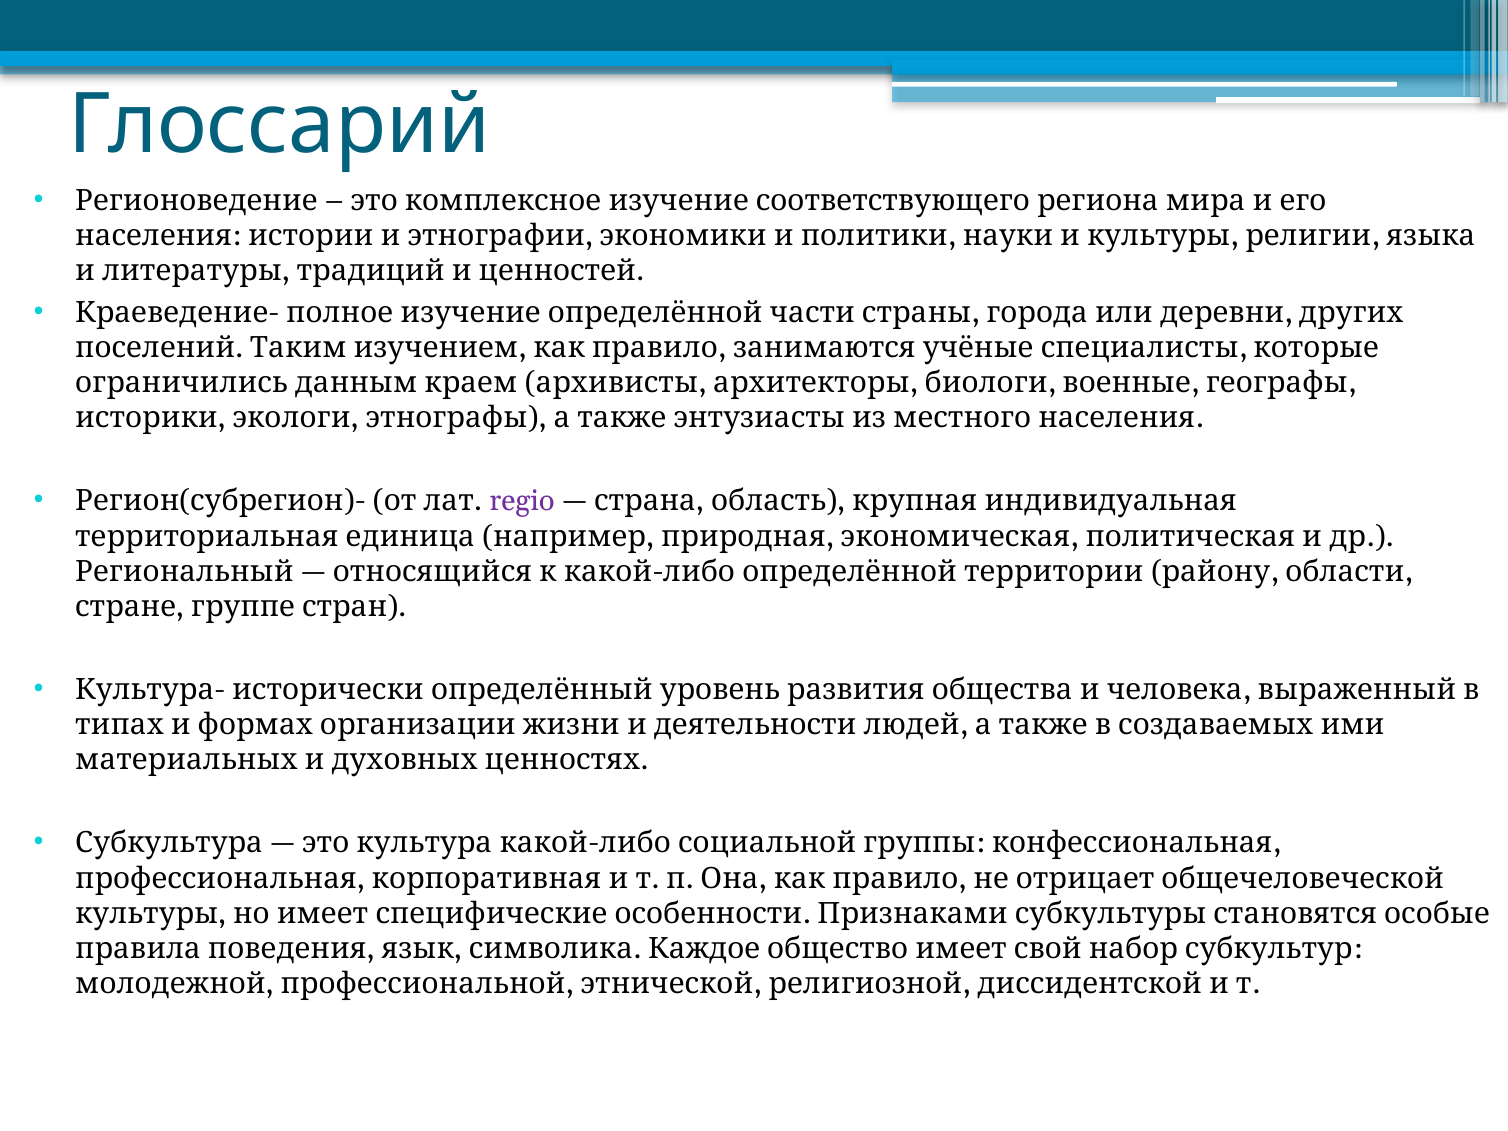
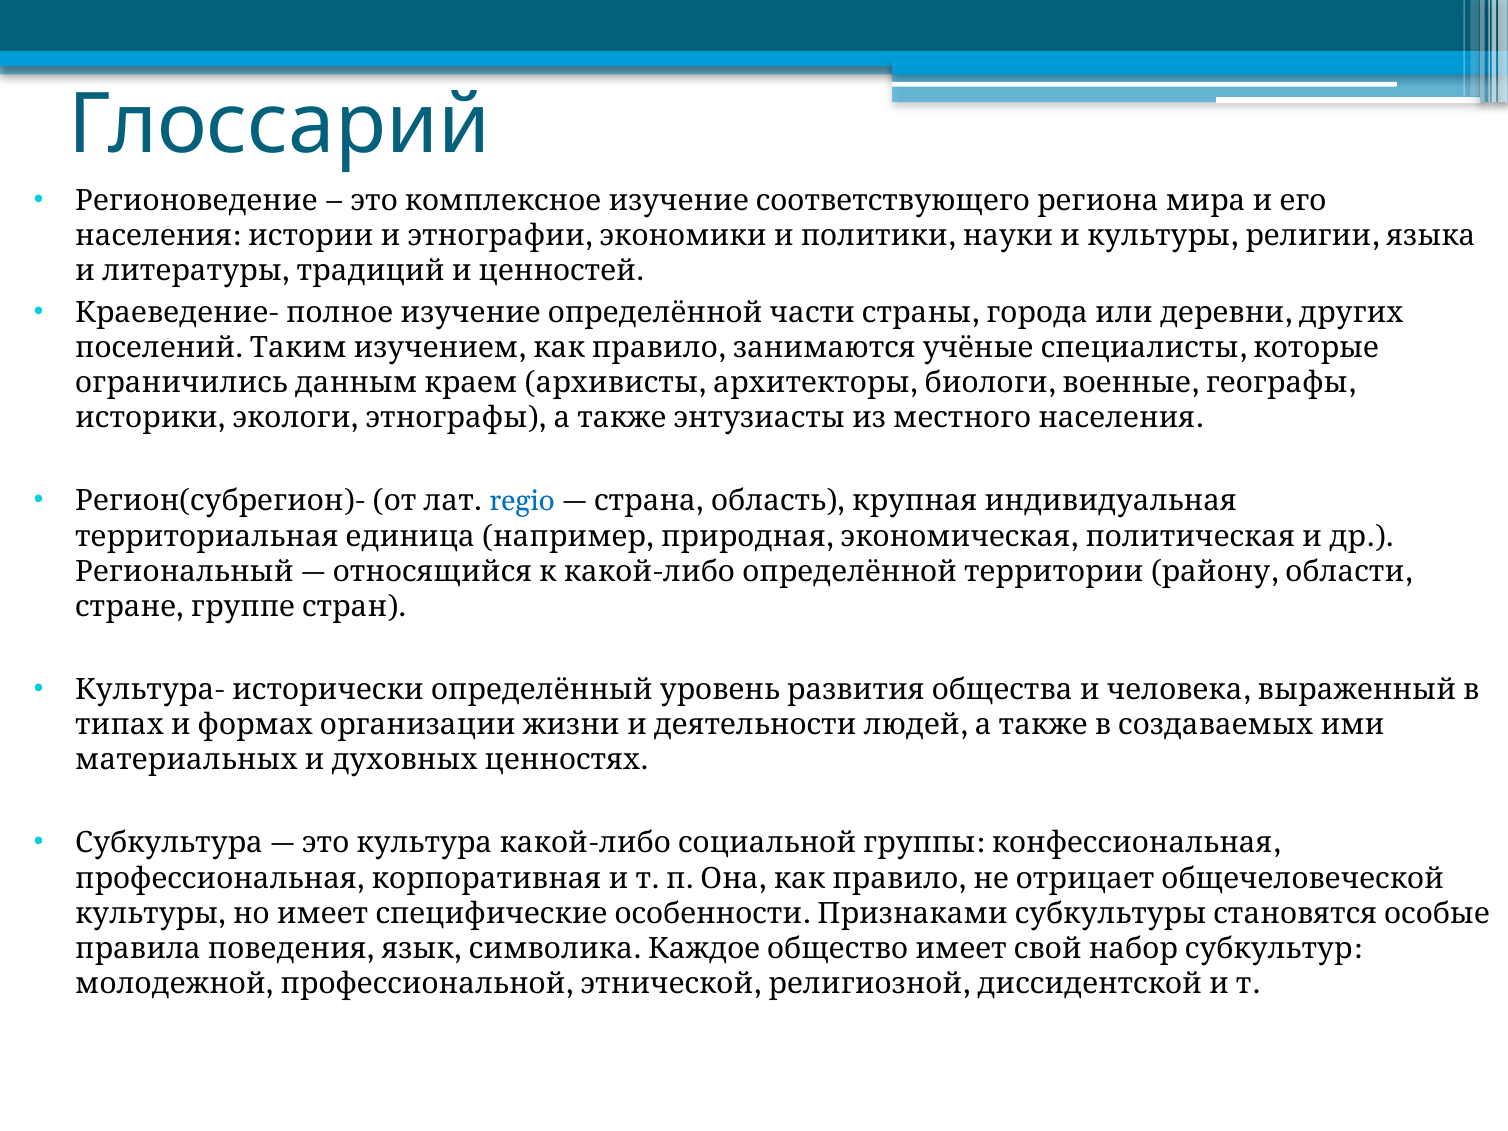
regio colour: purple -> blue (522, 501)
